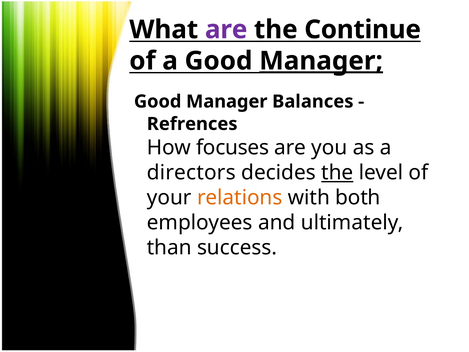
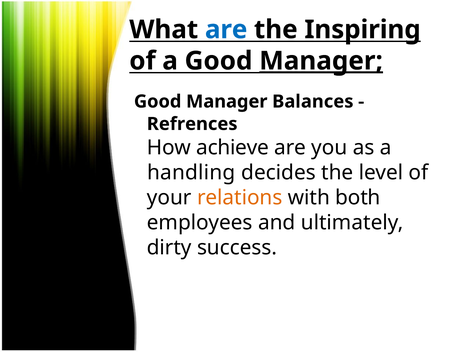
are colour: purple -> blue (226, 30)
Continue: Continue -> Inspiring (363, 30)
focuses: focuses -> achieve (233, 148)
directors: directors -> handling (191, 173)
the underline: present -> none (337, 173)
than: than -> dirty (169, 248)
